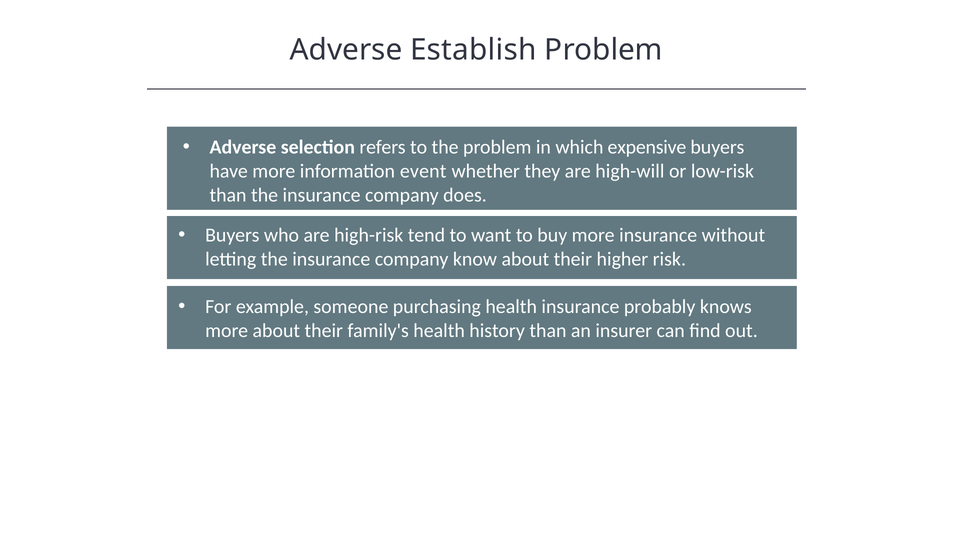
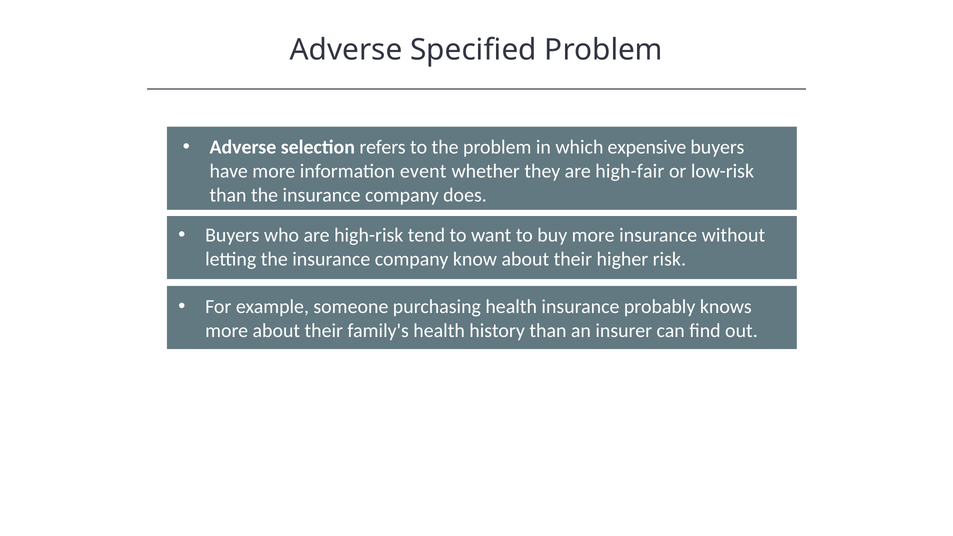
Establish: Establish -> Specified (473, 50)
high-will: high-will -> high-fair (630, 171)
